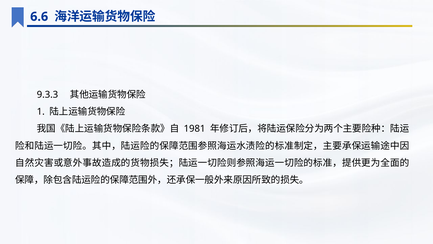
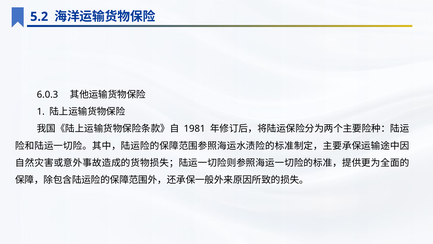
6.6: 6.6 -> 5.2 (39, 17)
9.3.3: 9.3.3 -> 6.0.3 (47, 95)
